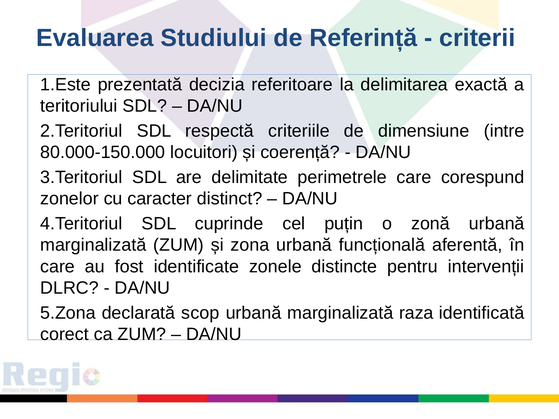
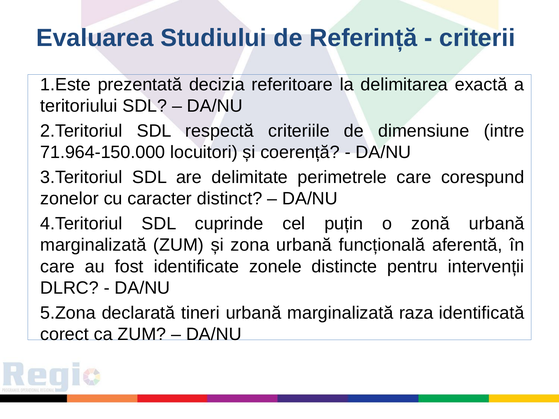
80.000-150.000: 80.000-150.000 -> 71.964-150.000 (103, 152)
scop: scop -> tineri (200, 313)
